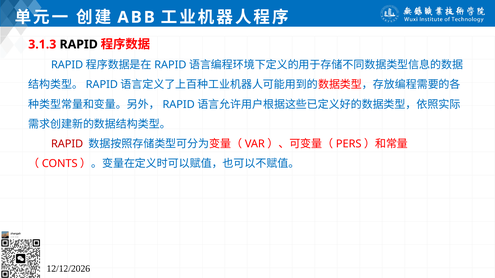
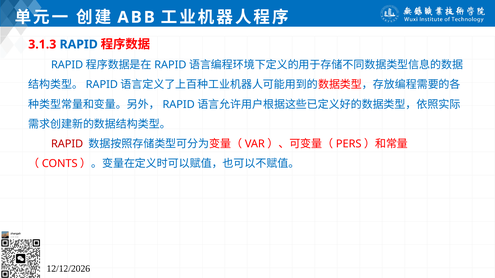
RAPID colour: black -> blue (79, 44)
